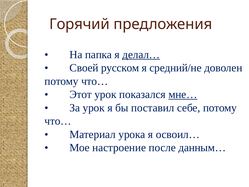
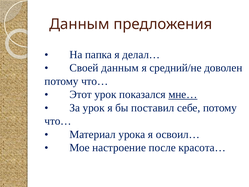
Горячий: Горячий -> Данным (79, 24)
делал… underline: present -> none (141, 55)
Своей русском: русском -> данным (120, 68)
данным…: данным… -> красота… (202, 147)
